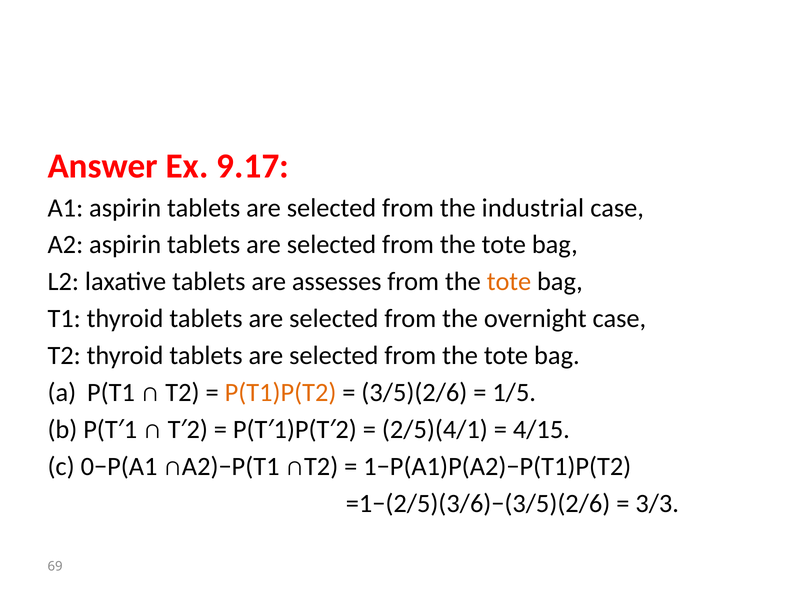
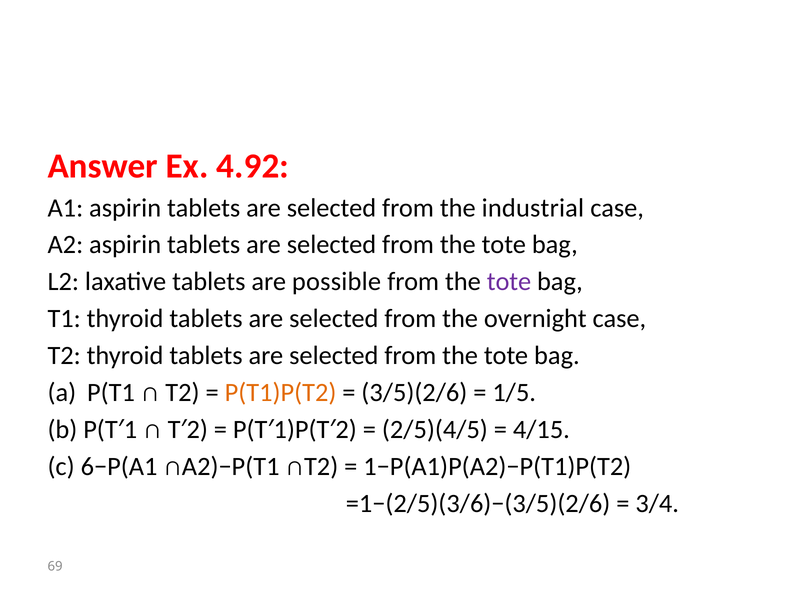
9.17: 9.17 -> 4.92 (253, 166)
assesses: assesses -> possible (337, 282)
tote colour: orange -> purple (509, 282)
2/5)(4/1: 2/5)(4/1 -> 2/5)(4/5 (435, 430)
0−P(A1: 0−P(A1 -> 6−P(A1 (119, 466)
3/3: 3/3 -> 3/4 (657, 503)
